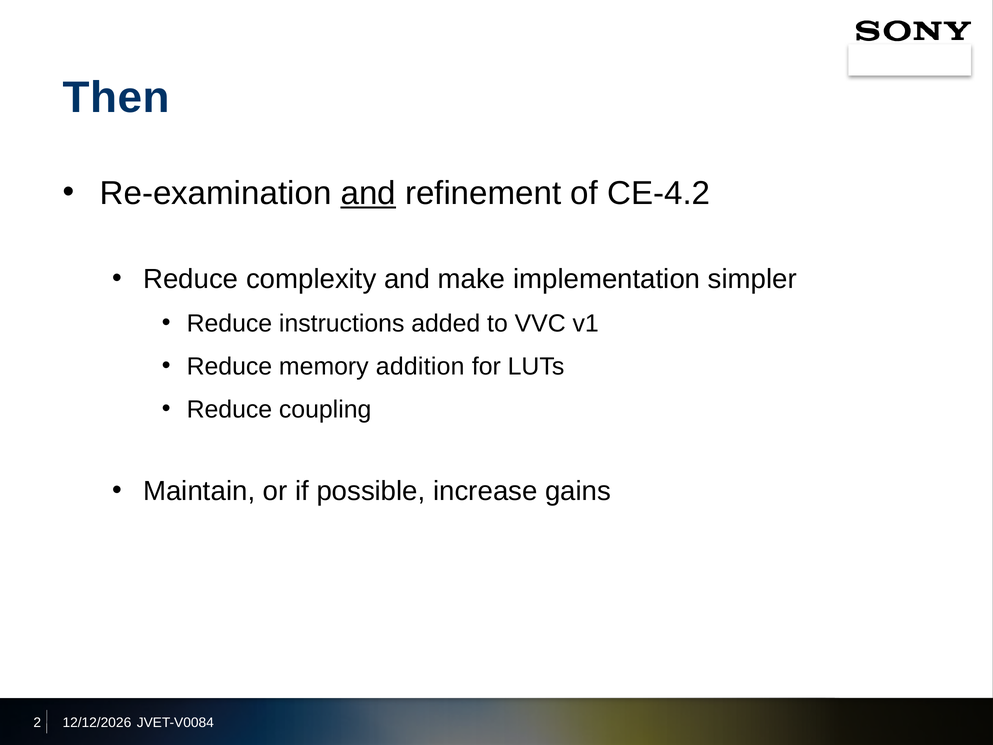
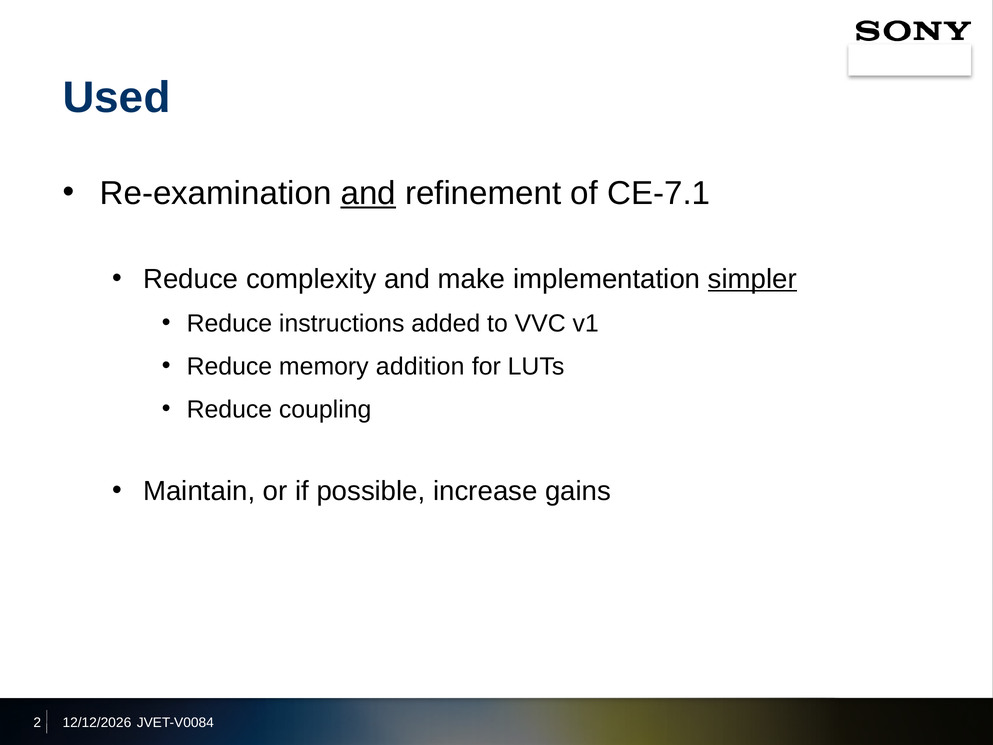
Then: Then -> Used (117, 98)
CE-4.2: CE-4.2 -> CE-7.1 (659, 193)
simpler underline: none -> present (752, 279)
